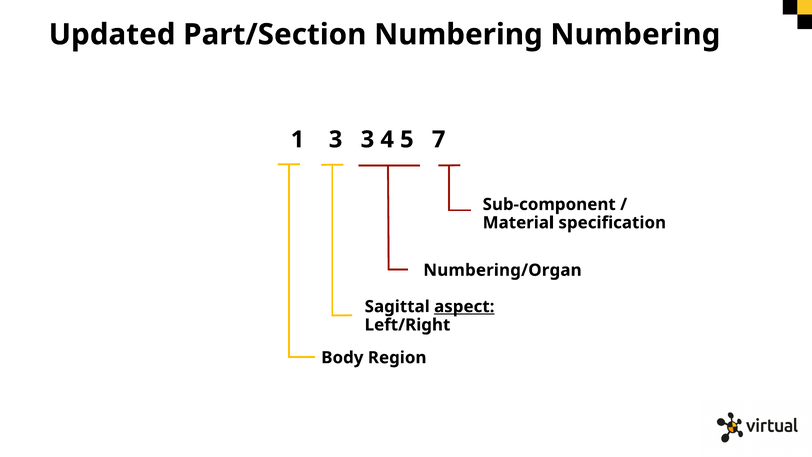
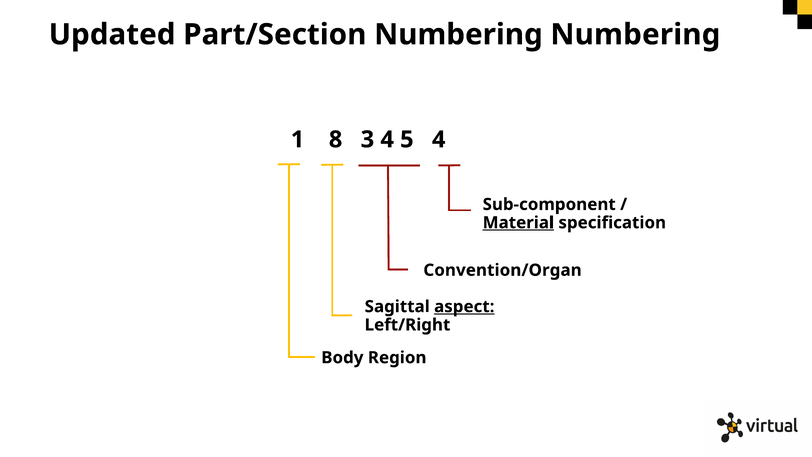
1 3: 3 -> 8 (336, 139)
5 7: 7 -> 4 (439, 139)
Material underline: none -> present (518, 223)
Numbering/Organ: Numbering/Organ -> Convention/Organ (503, 270)
